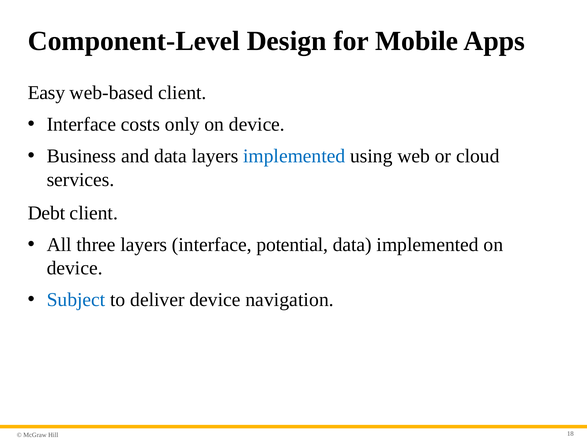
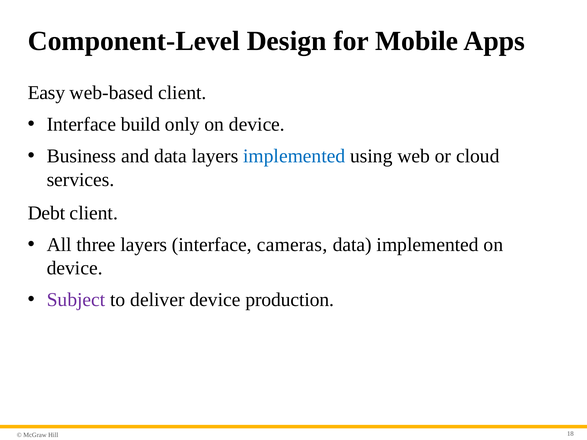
costs: costs -> build (141, 125)
potential: potential -> cameras (292, 245)
Subject colour: blue -> purple (76, 300)
navigation: navigation -> production (290, 300)
